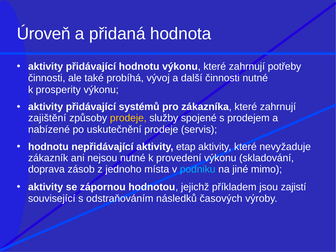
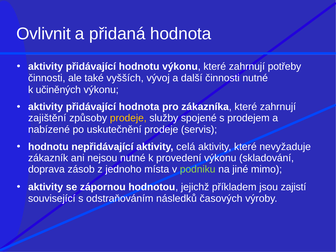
Úroveň: Úroveň -> Ovlivnit (44, 34)
probíhá: probíhá -> vyšších (125, 78)
prosperity: prosperity -> učiněných (58, 90)
přidávající systémů: systémů -> hodnota (139, 107)
etap: etap -> celá (186, 147)
podniku colour: light blue -> light green (198, 169)
